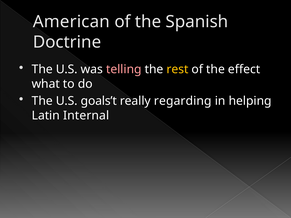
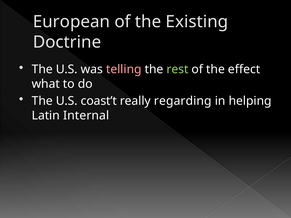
American: American -> European (71, 22)
Spanish: Spanish -> Existing (197, 22)
rest colour: yellow -> light green (177, 69)
goals’t: goals’t -> coast’t (99, 101)
